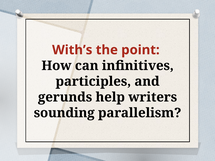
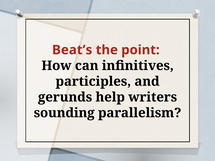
With’s: With’s -> Beat’s (72, 50)
